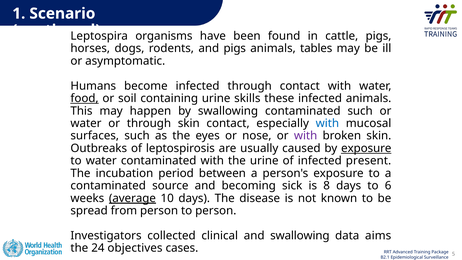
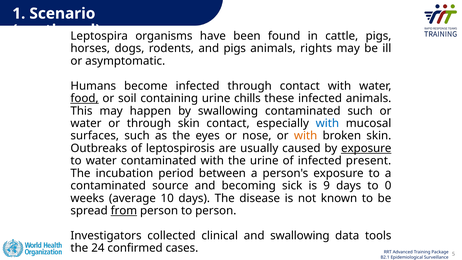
tables: tables -> rights (316, 48)
skills: skills -> chills (247, 98)
with colour: purple -> orange (306, 136)
8: 8 -> 9 (327, 186)
6: 6 -> 0 (388, 186)
average underline: present -> none (132, 198)
from underline: none -> present (124, 211)
aims: aims -> tools (378, 236)
objectives: objectives -> confirmed (135, 248)
